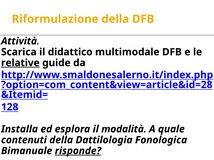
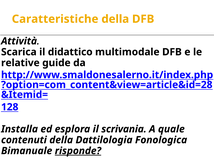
Riformulazione: Riformulazione -> Caratteristiche (55, 19)
relative underline: present -> none (20, 63)
modalità: modalità -> scrivania (124, 129)
